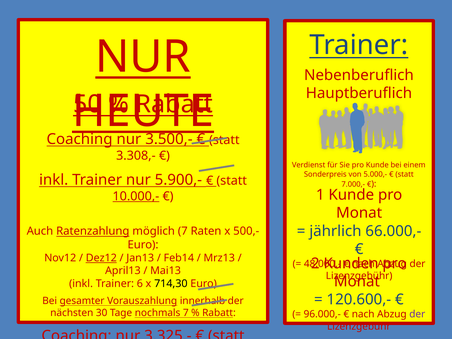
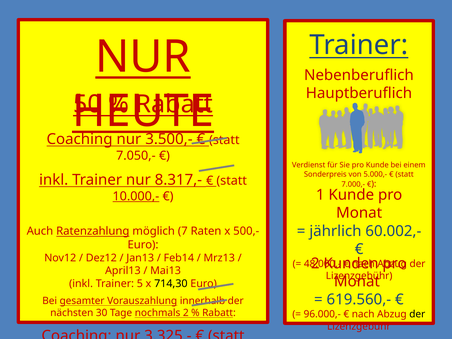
3.308,-: 3.308,- -> 7.050,- (136, 156)
5.900,-: 5.900,- -> 8.317,- (178, 180)
66.000,-: 66.000,- -> 60.002,- (393, 231)
Dez12 underline: present -> none (101, 258)
6: 6 -> 5 (140, 284)
120.600,-: 120.600,- -> 619.560,- (359, 300)
nochmals 7: 7 -> 2 (186, 313)
der colour: purple -> black (417, 314)
